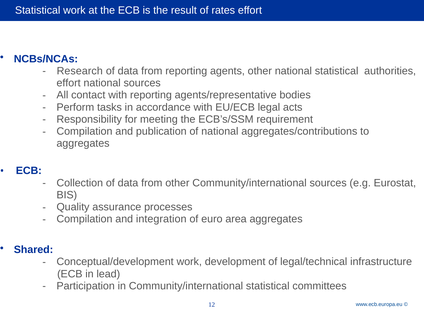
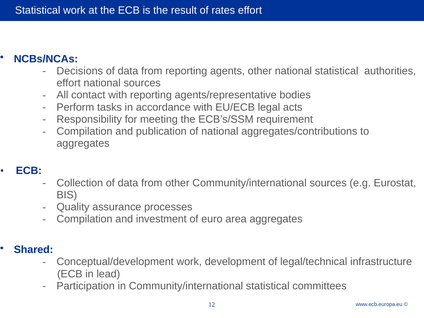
Research: Research -> Decisions (80, 71)
integration: integration -> investment (161, 219)
